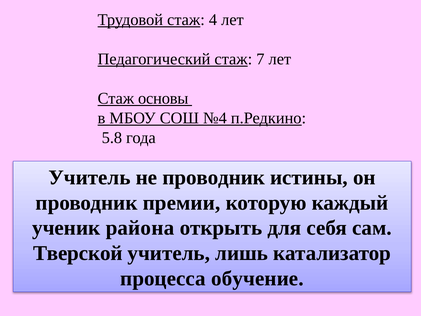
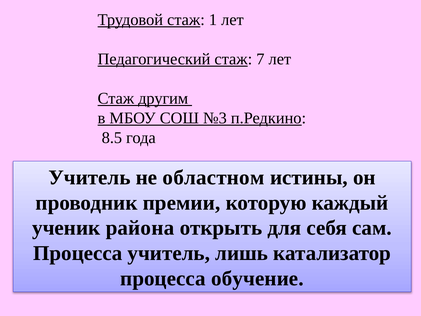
4: 4 -> 1 (213, 20)
основы: основы -> другим (163, 98)
№4: №4 -> №3 (215, 118)
5.8: 5.8 -> 8.5 (112, 138)
не проводник: проводник -> областном (214, 177)
Тверской: Тверской -> Процесса (78, 253)
